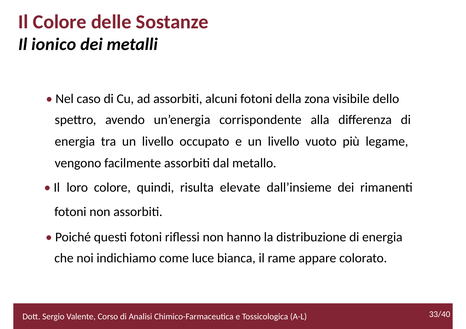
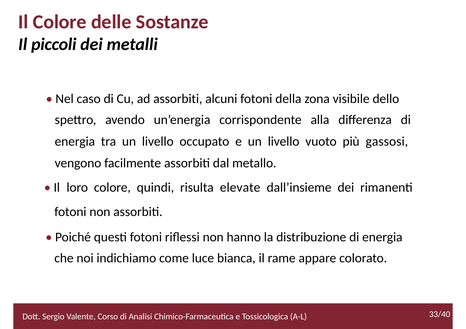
ionico: ionico -> piccoli (54, 44)
legame: legame -> gassosi (387, 142)
